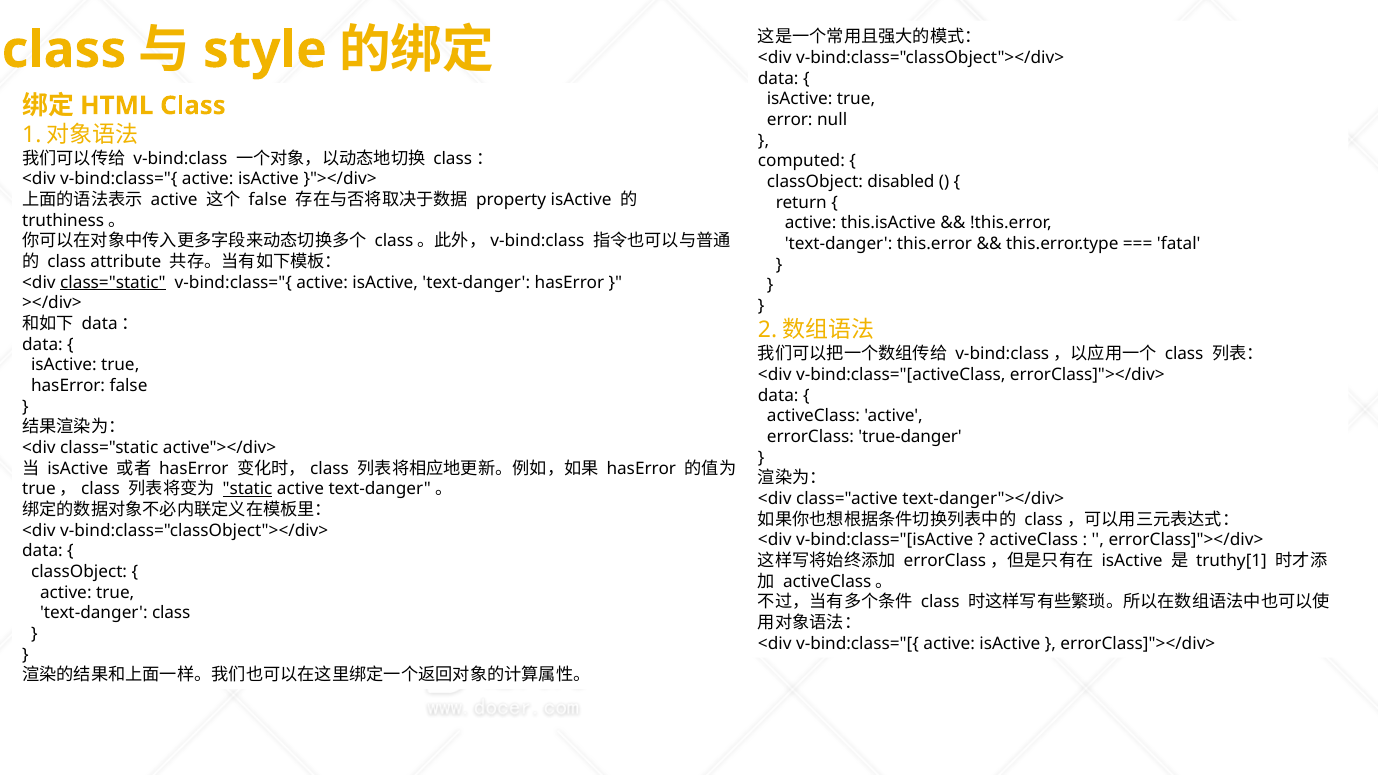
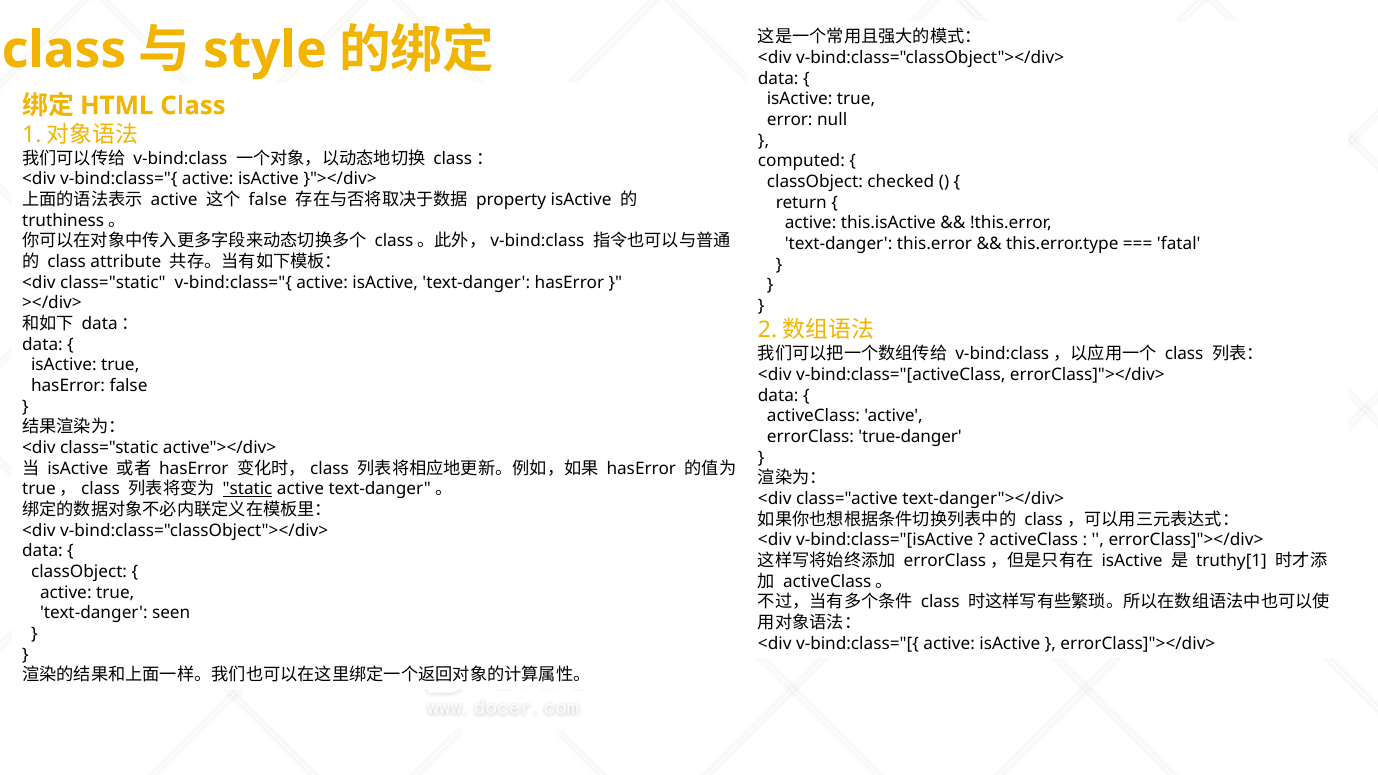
disabled: disabled -> checked (901, 182)
class="static underline: present -> none (113, 282)
text-danger class: class -> seen (171, 613)
